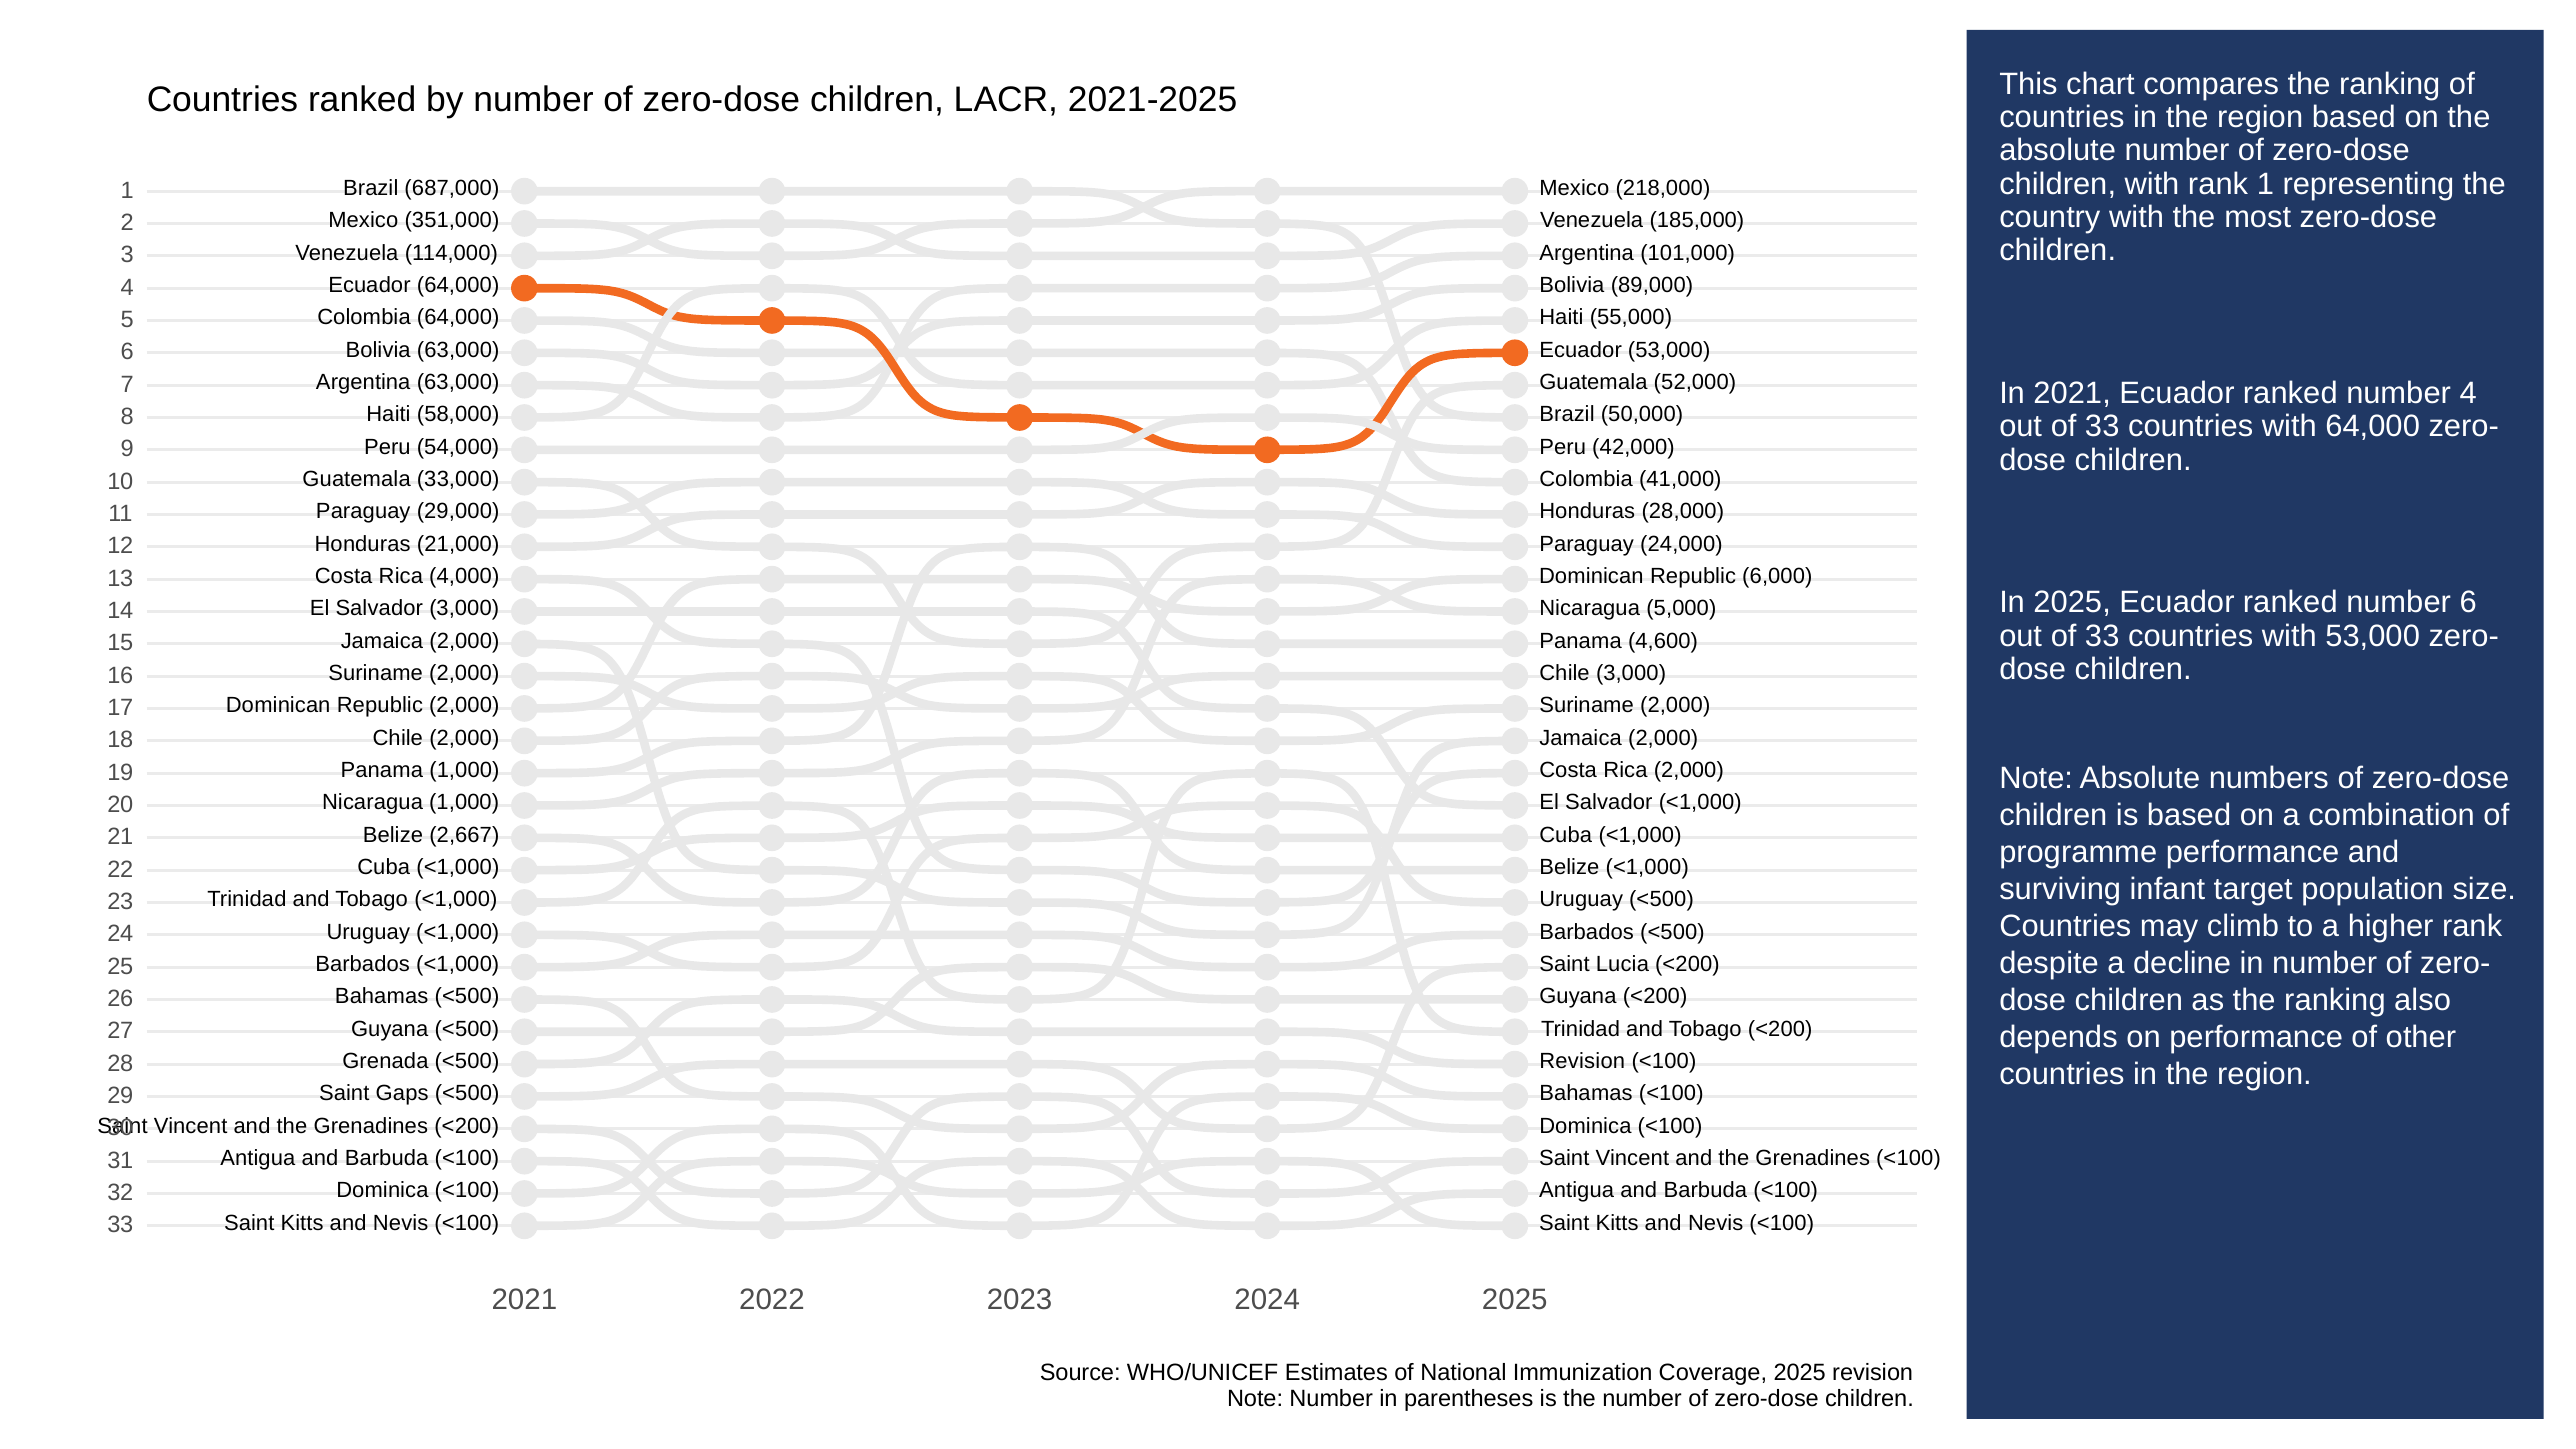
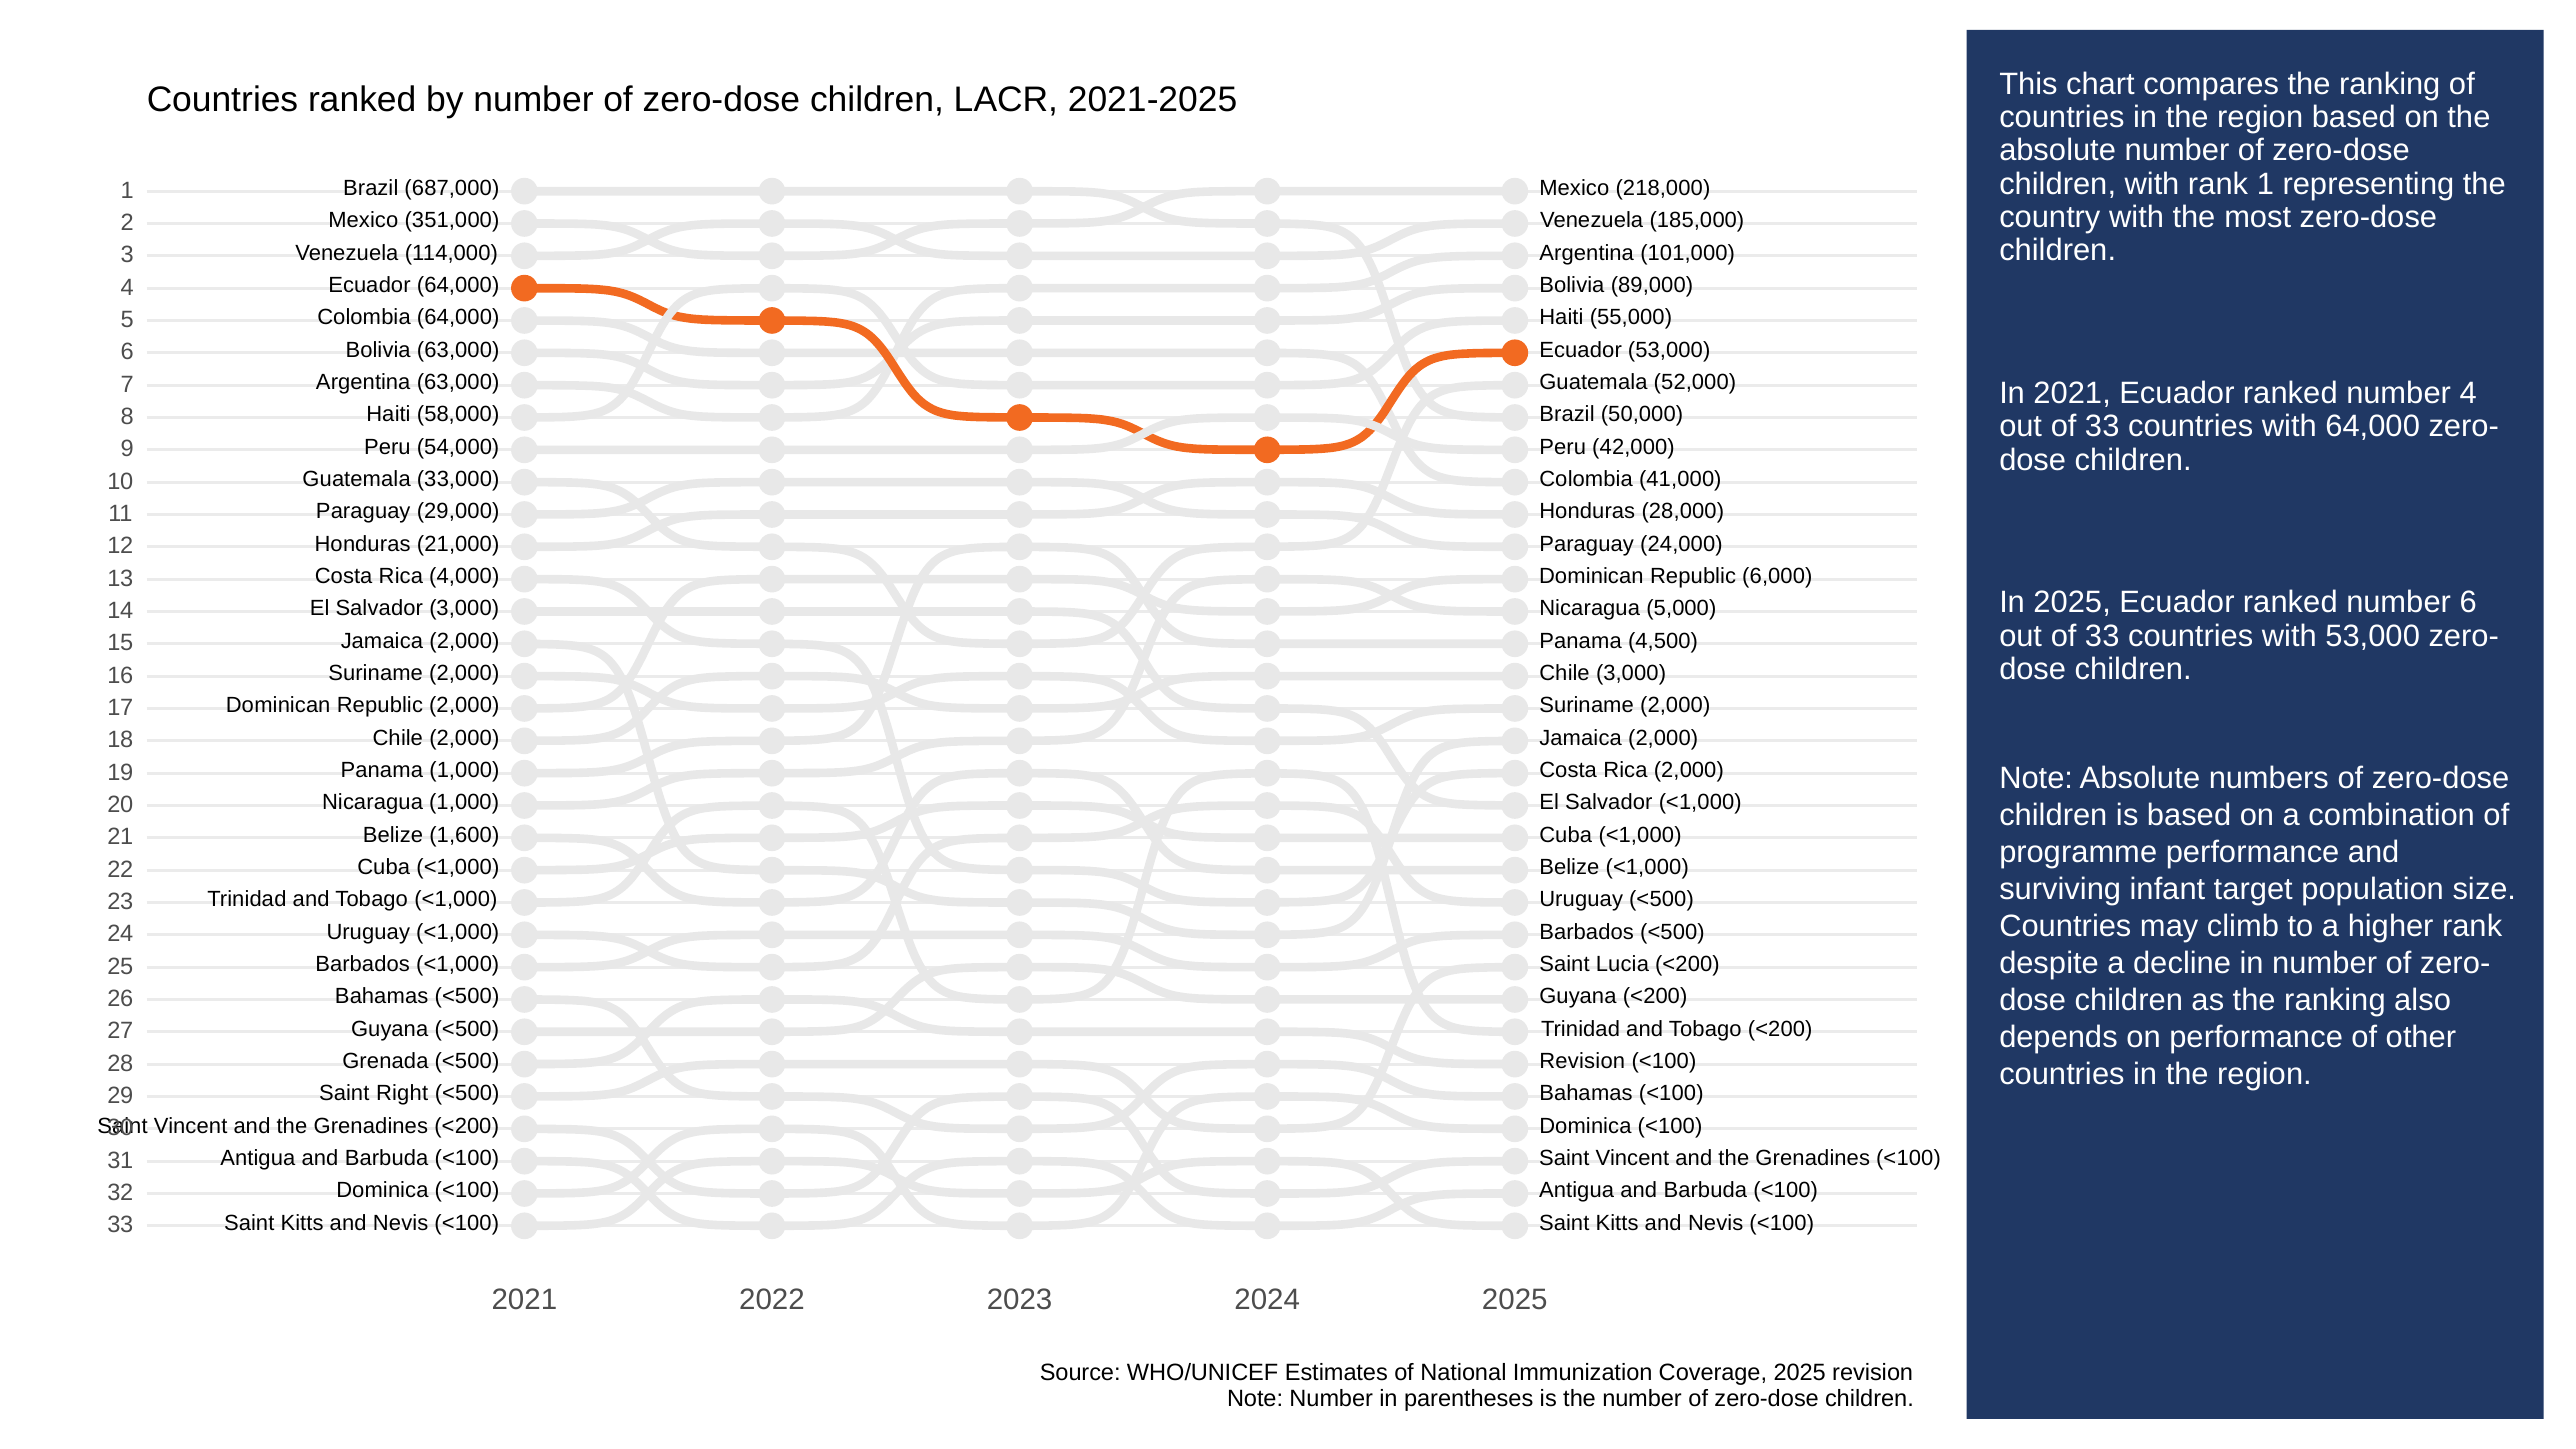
4,600: 4,600 -> 4,500 (1663, 641)
2,667: 2,667 -> 1,600 (464, 835)
Gaps: Gaps -> Right (402, 1094)
